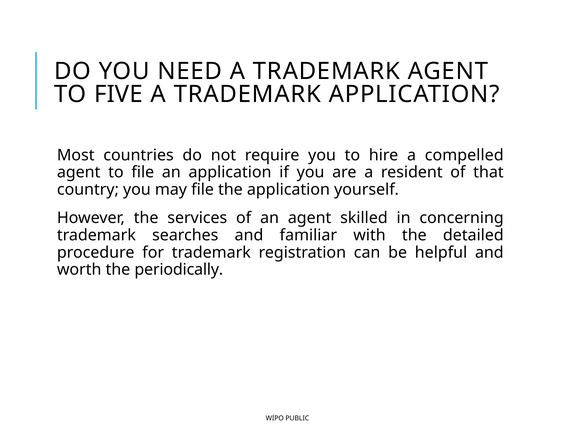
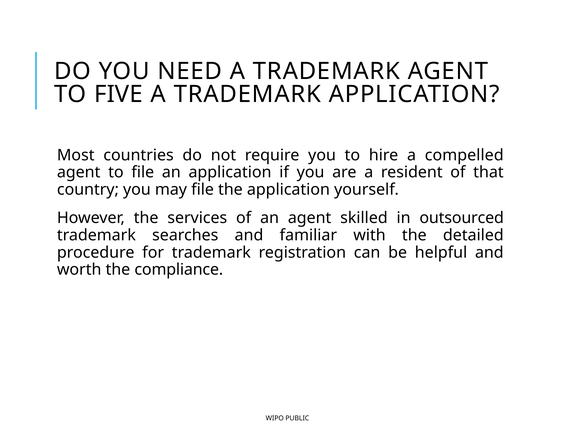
concerning: concerning -> outsourced (462, 218)
periodically: periodically -> compliance (179, 270)
